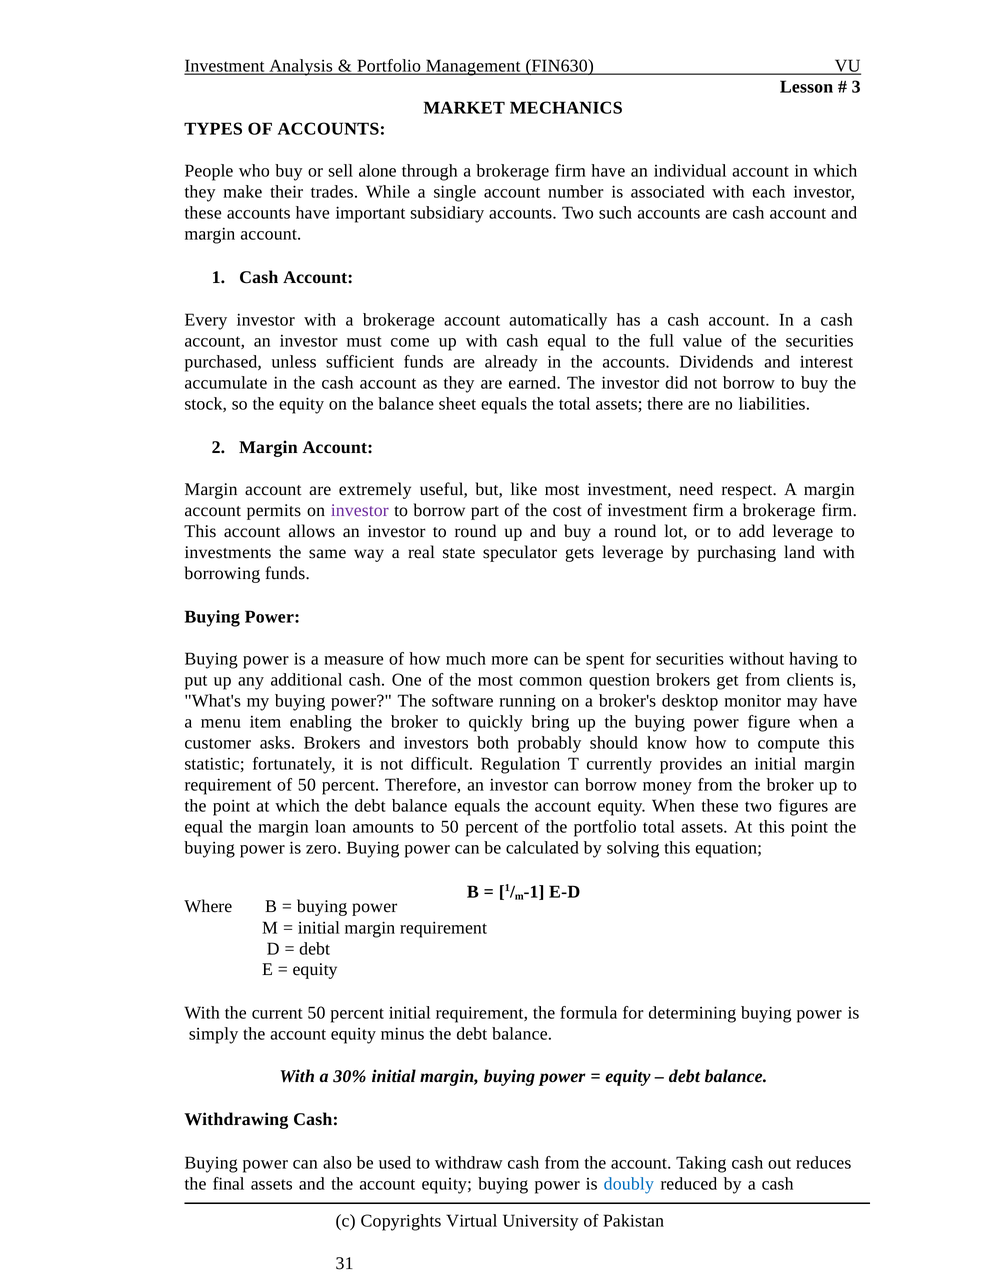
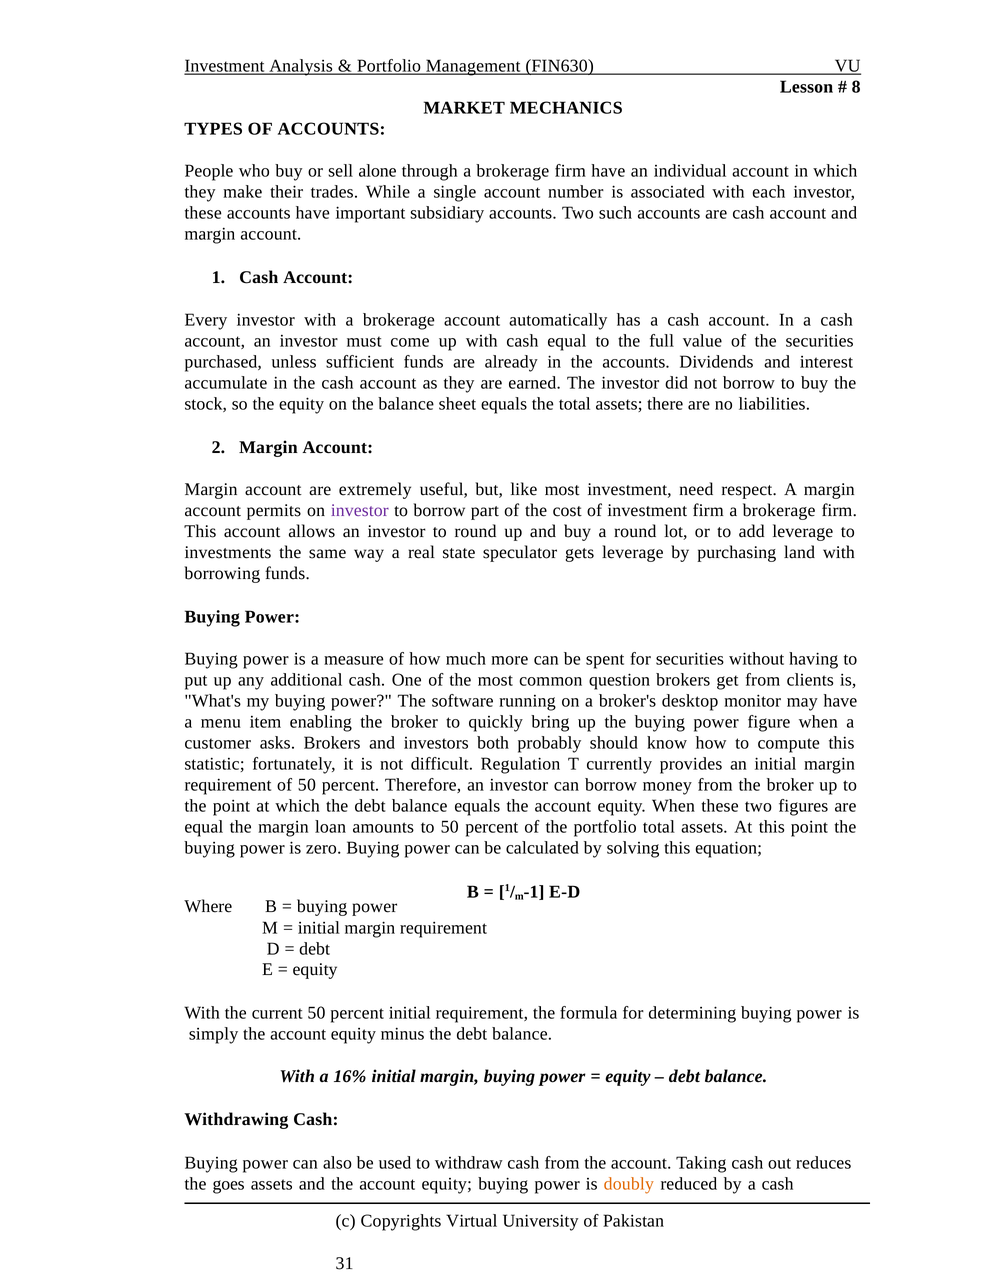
3: 3 -> 8 (856, 87)
30%: 30% -> 16% (350, 1077)
final: final -> goes (229, 1184)
doubly colour: blue -> orange (629, 1184)
